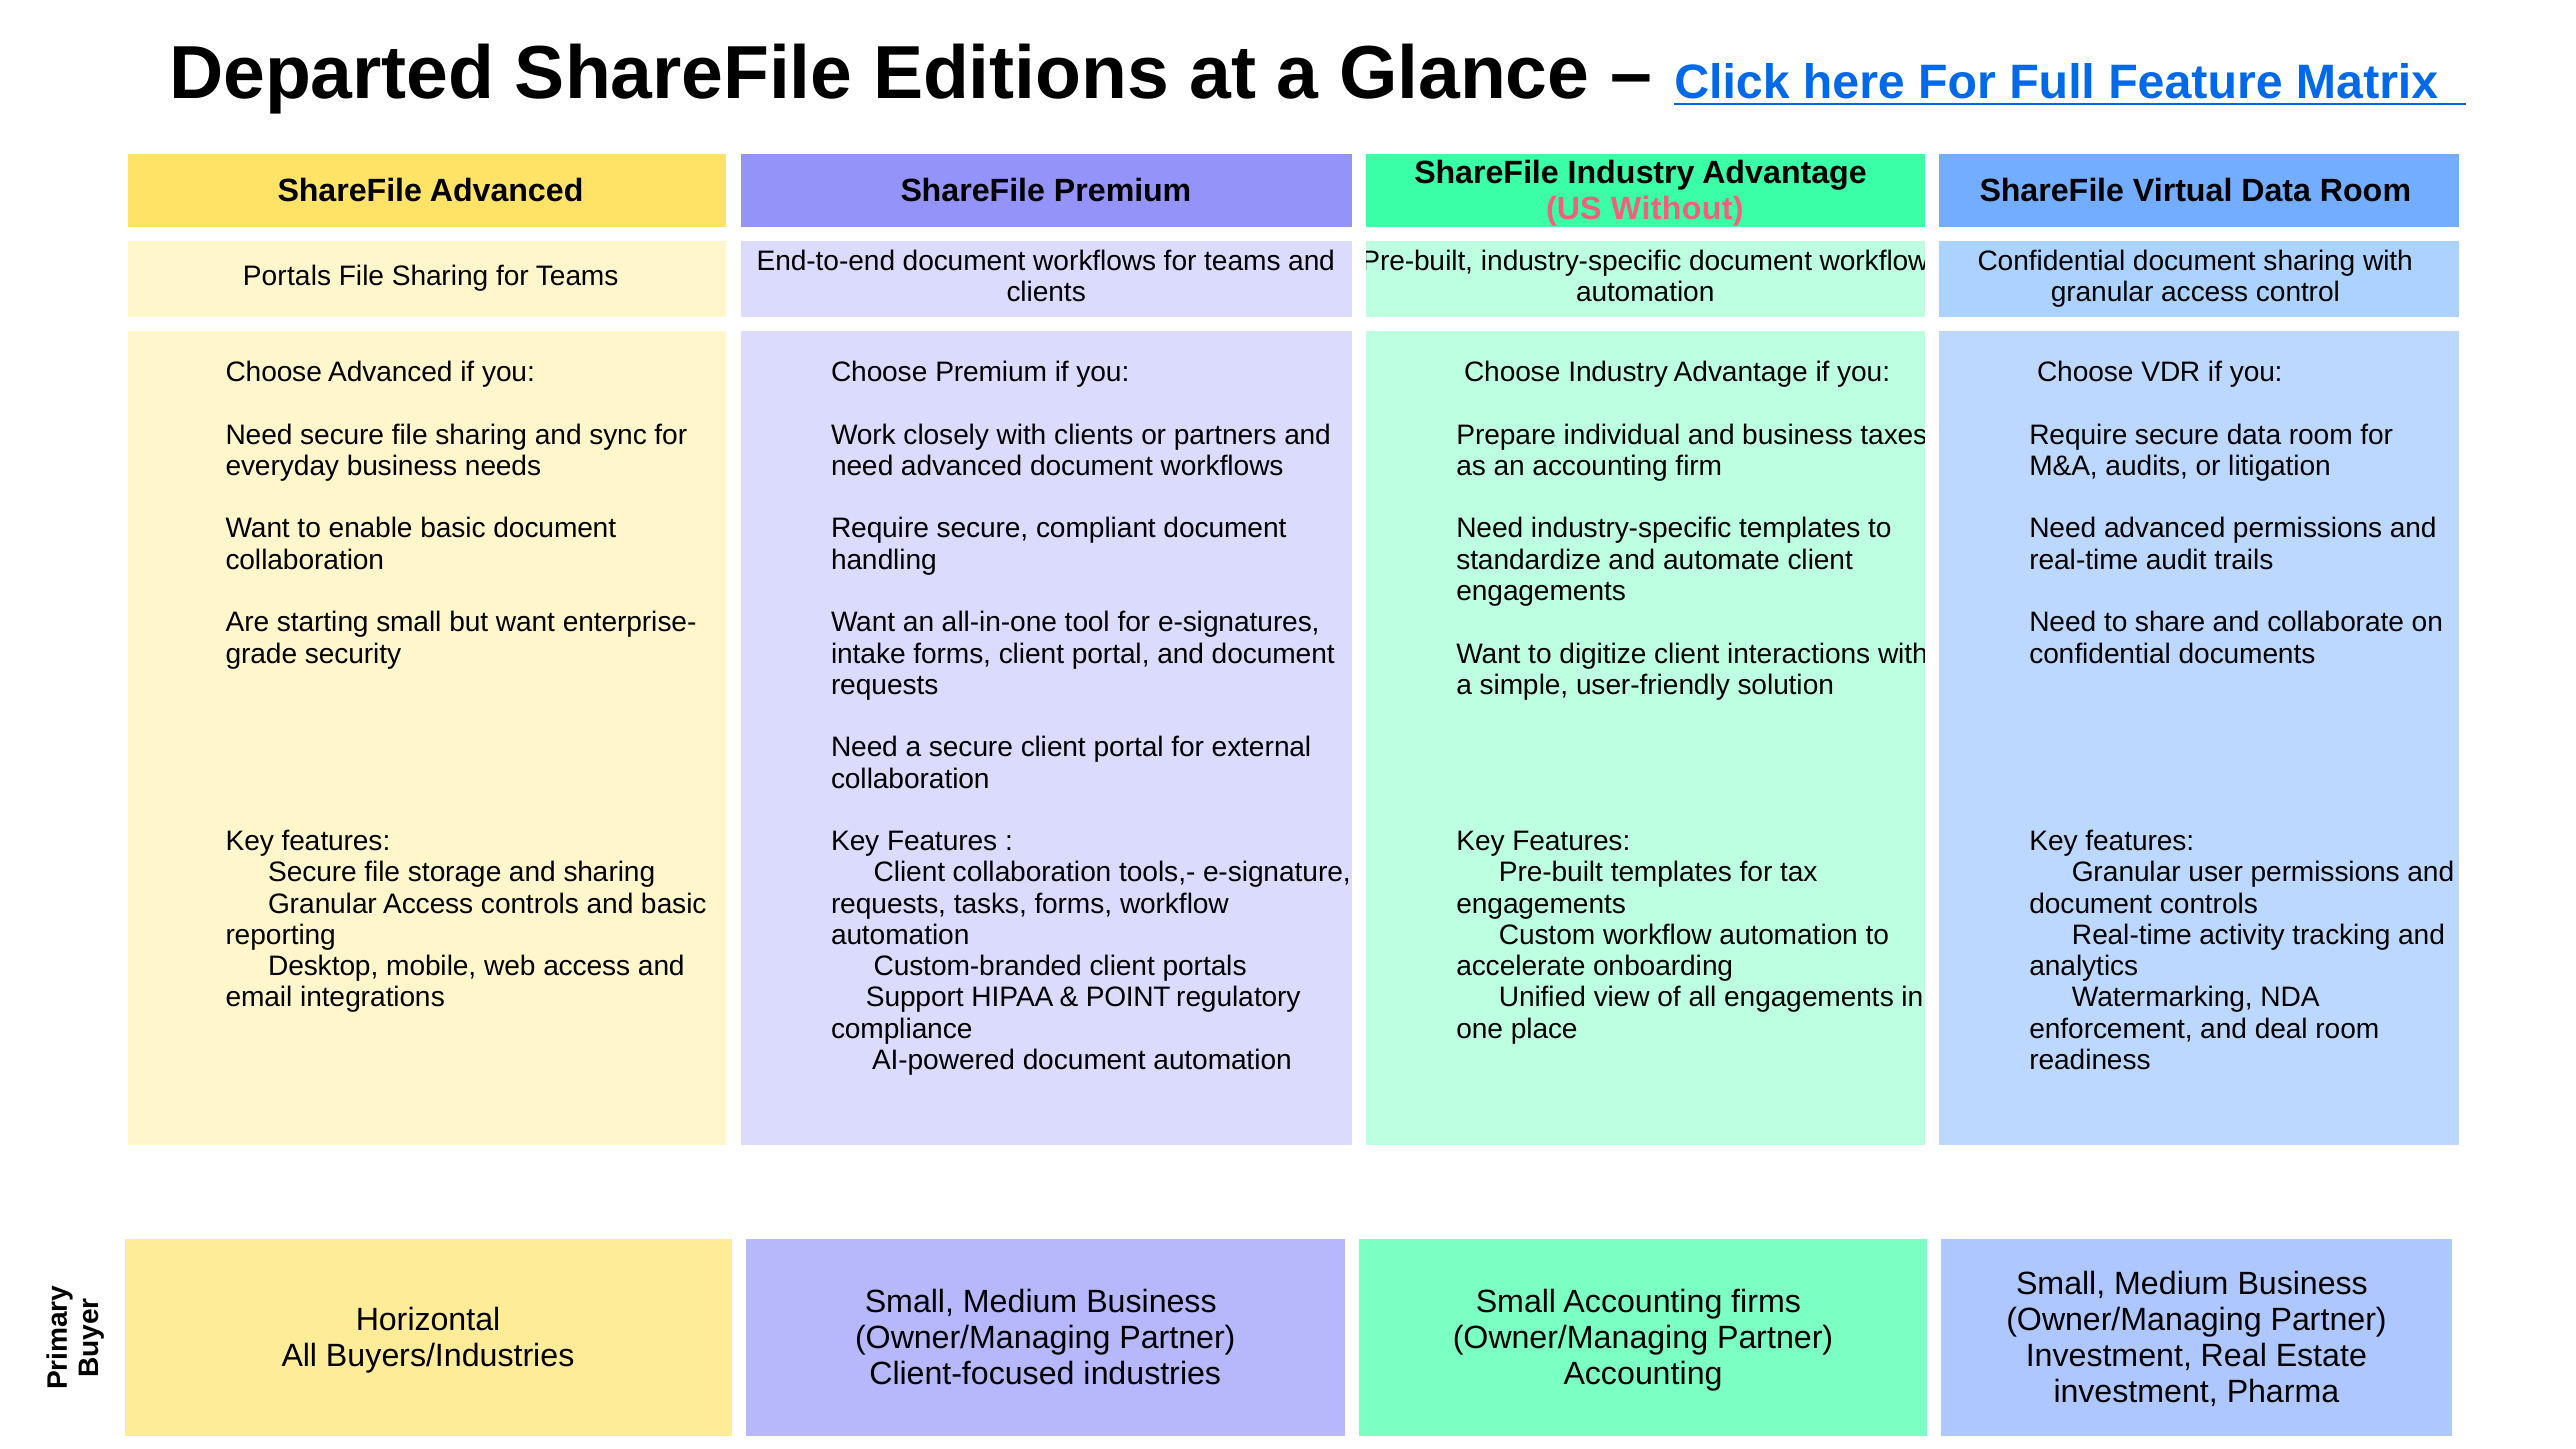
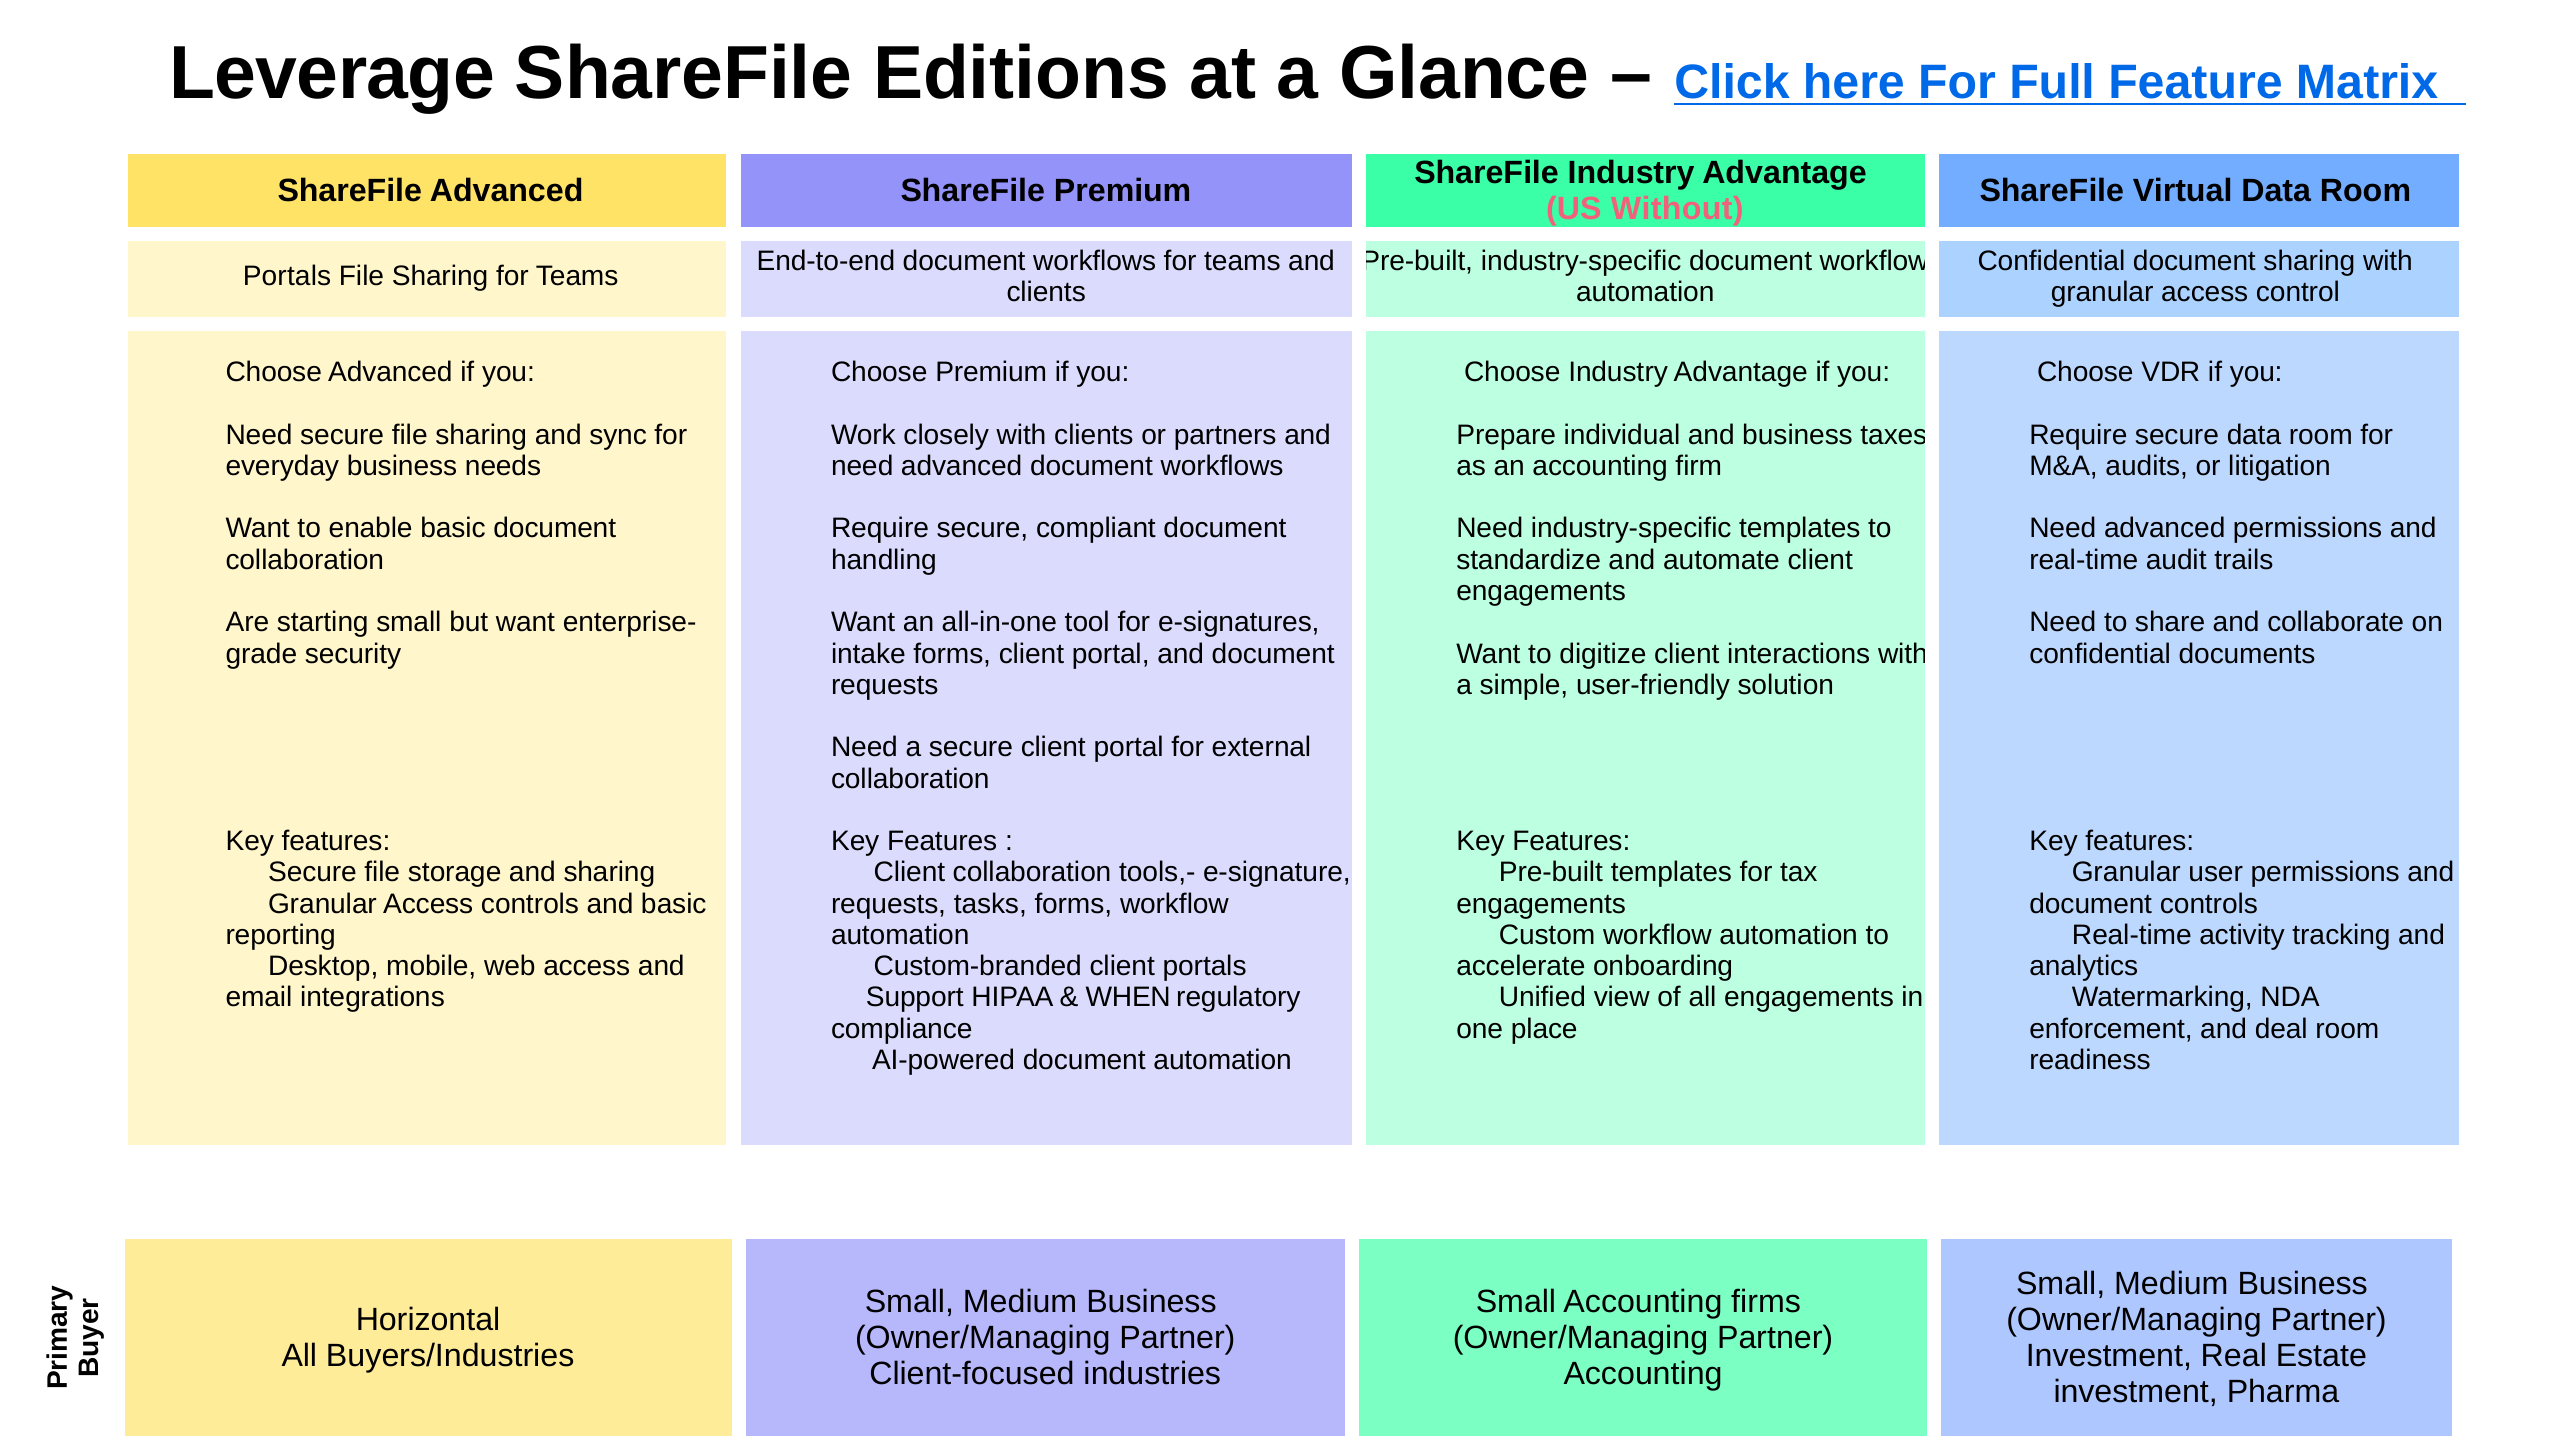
Departed: Departed -> Leverage (332, 74)
POINT: POINT -> WHEN (1128, 998)
